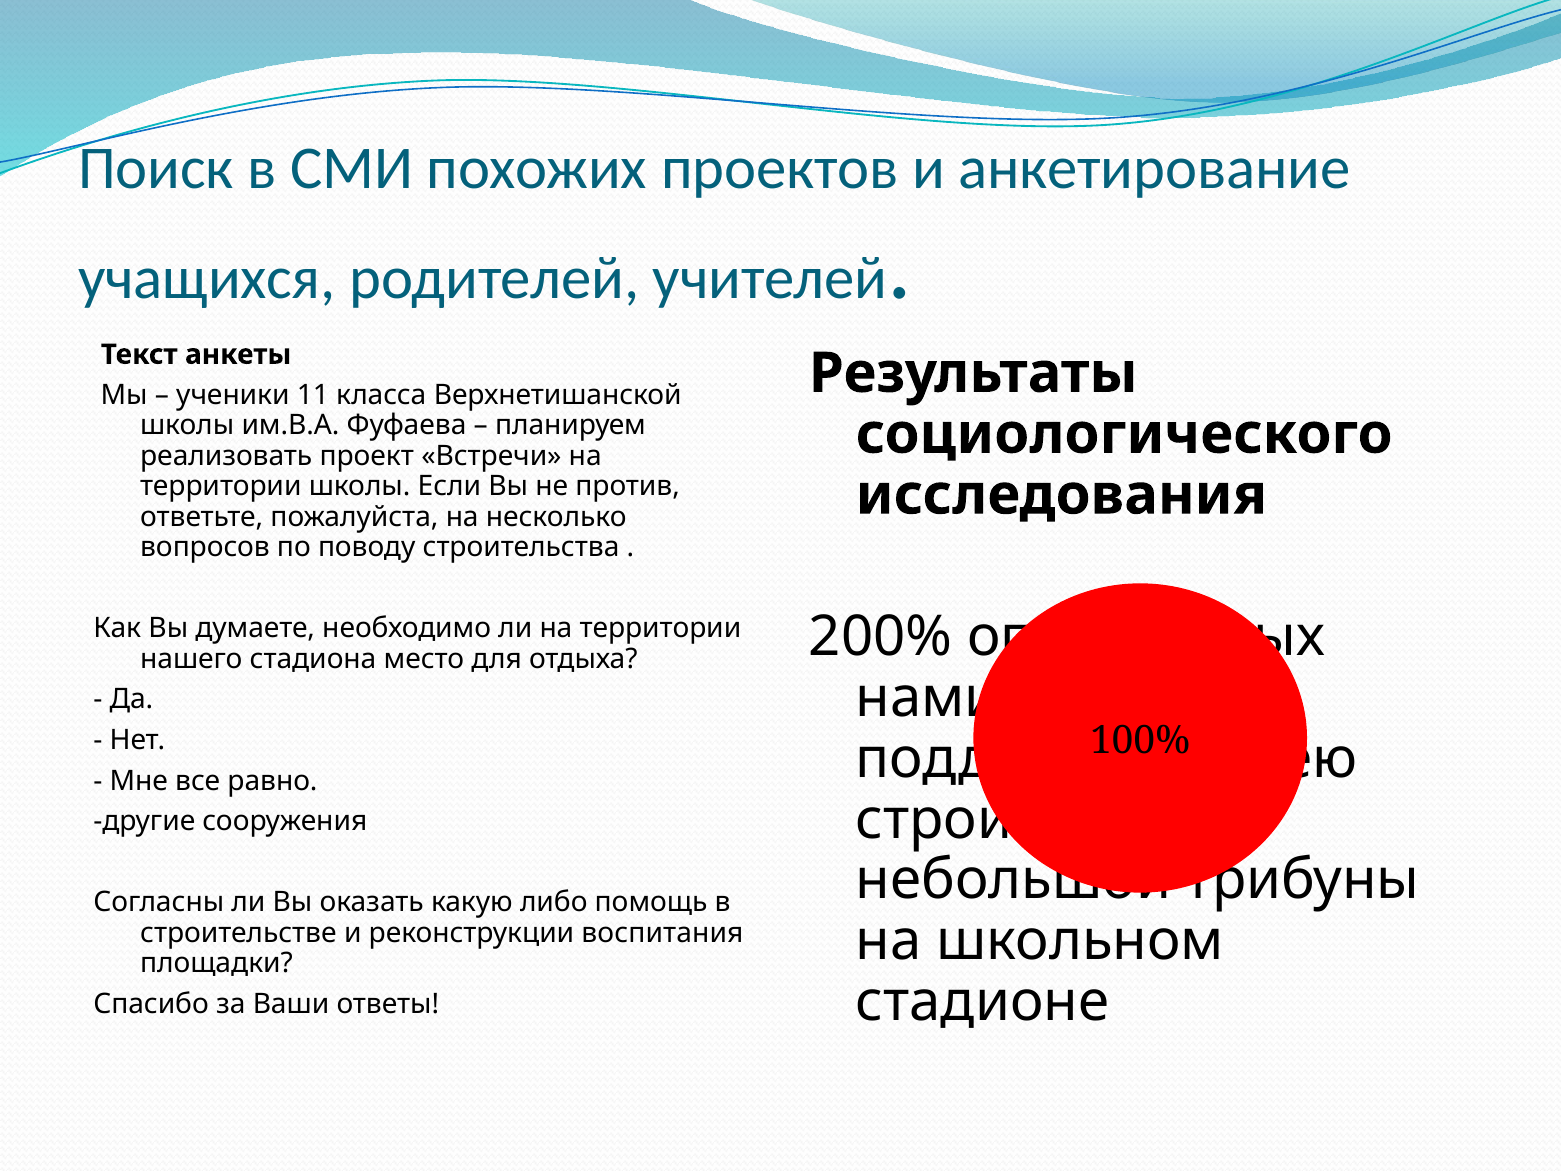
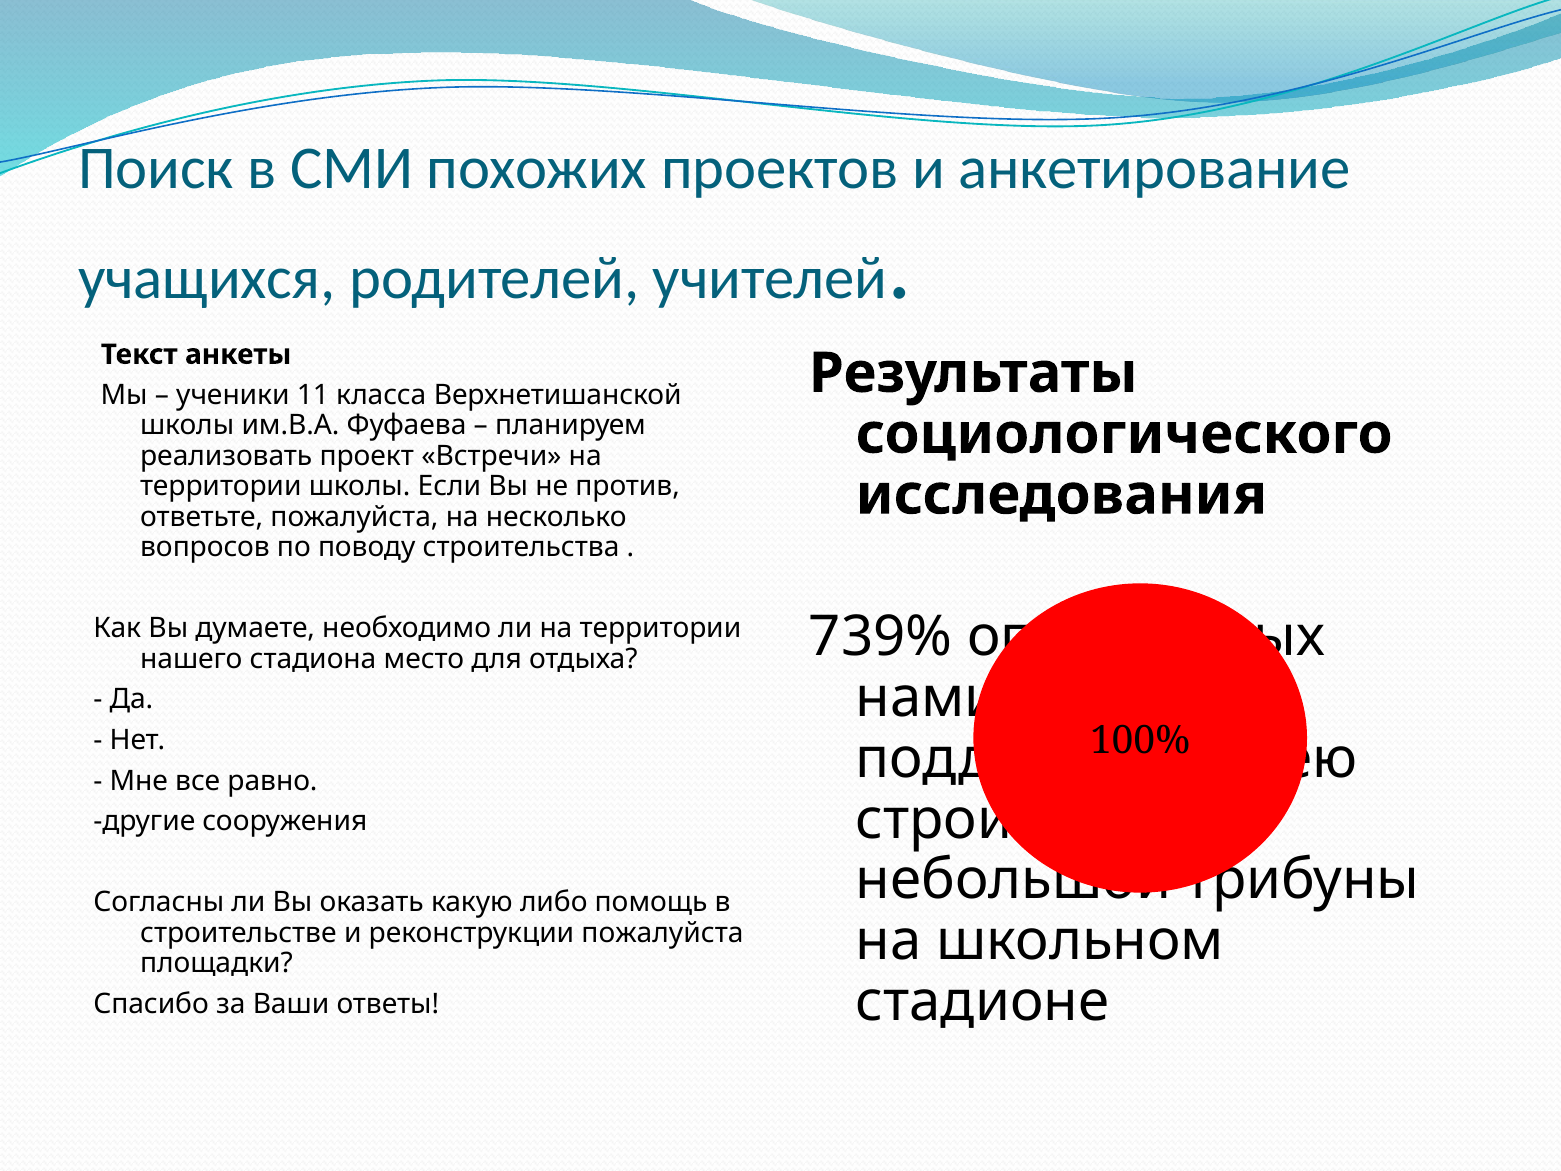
200%: 200% -> 739% (881, 637)
реконструкции воспитания: воспитания -> пожалуйста (663, 933)
